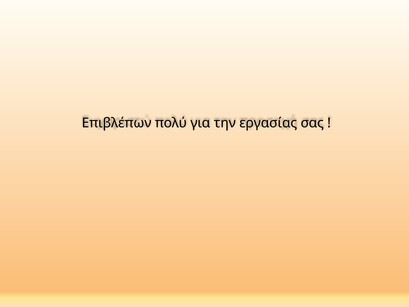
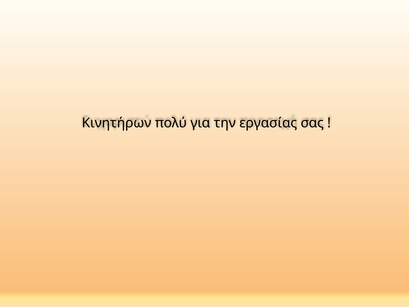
Επιβλέπων: Επιβλέπων -> Κινητήρων (117, 123)
